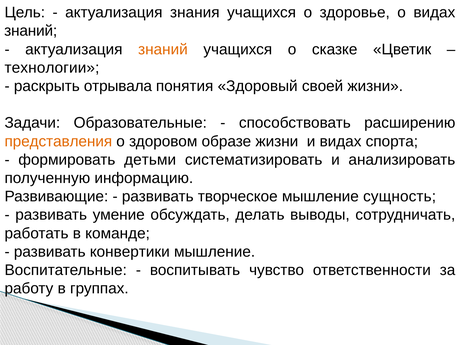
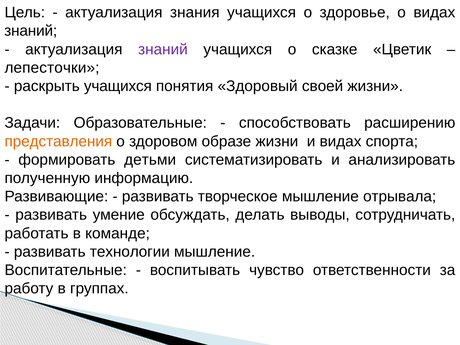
знаний colour: orange -> purple (163, 49)
технологии: технологии -> лепесточки (52, 68)
раскрыть отрывала: отрывала -> учащихся (118, 86)
сущность: сущность -> отрывала (400, 197)
конвертики: конвертики -> технологии (130, 252)
